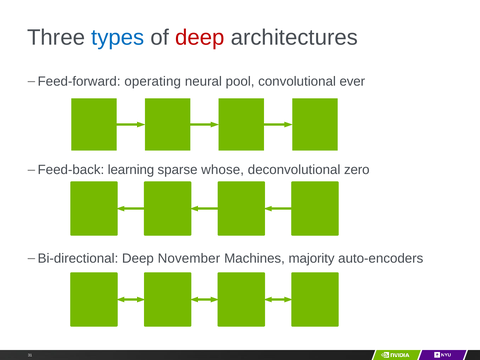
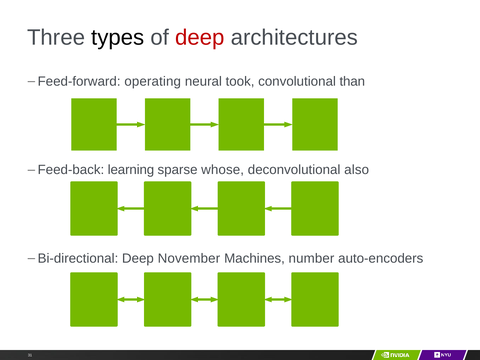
types colour: blue -> black (118, 37)
pool: pool -> took (240, 81)
ever: ever -> than (352, 81)
zero: zero -> also (357, 170)
majority: majority -> number (311, 258)
